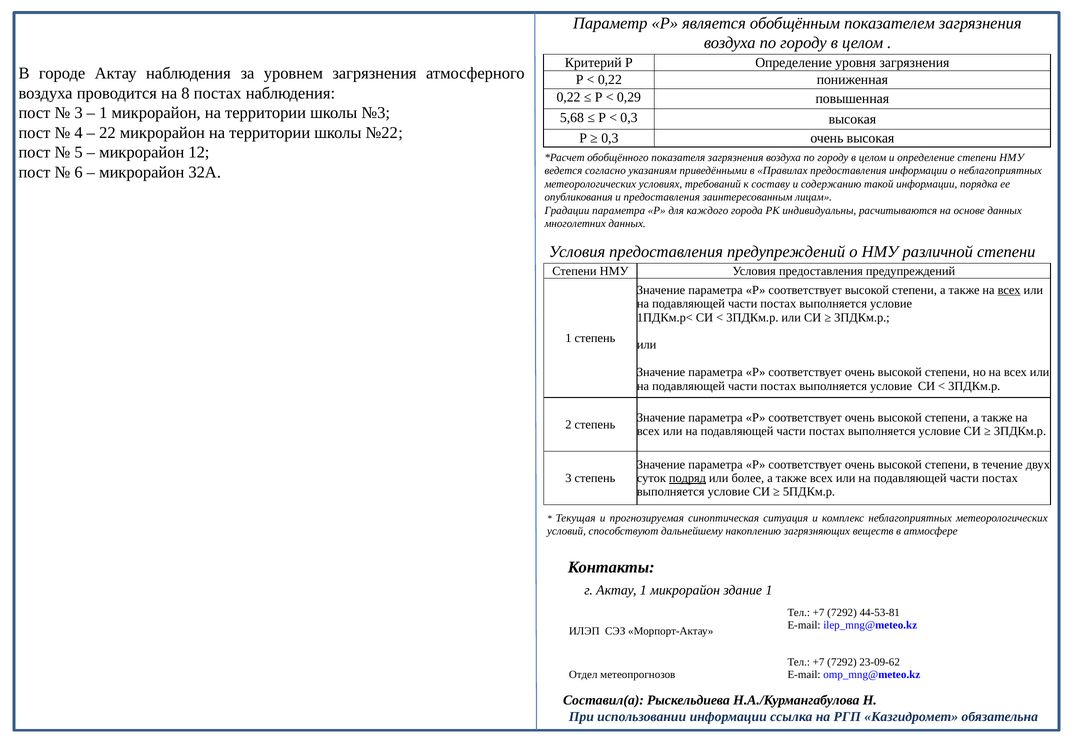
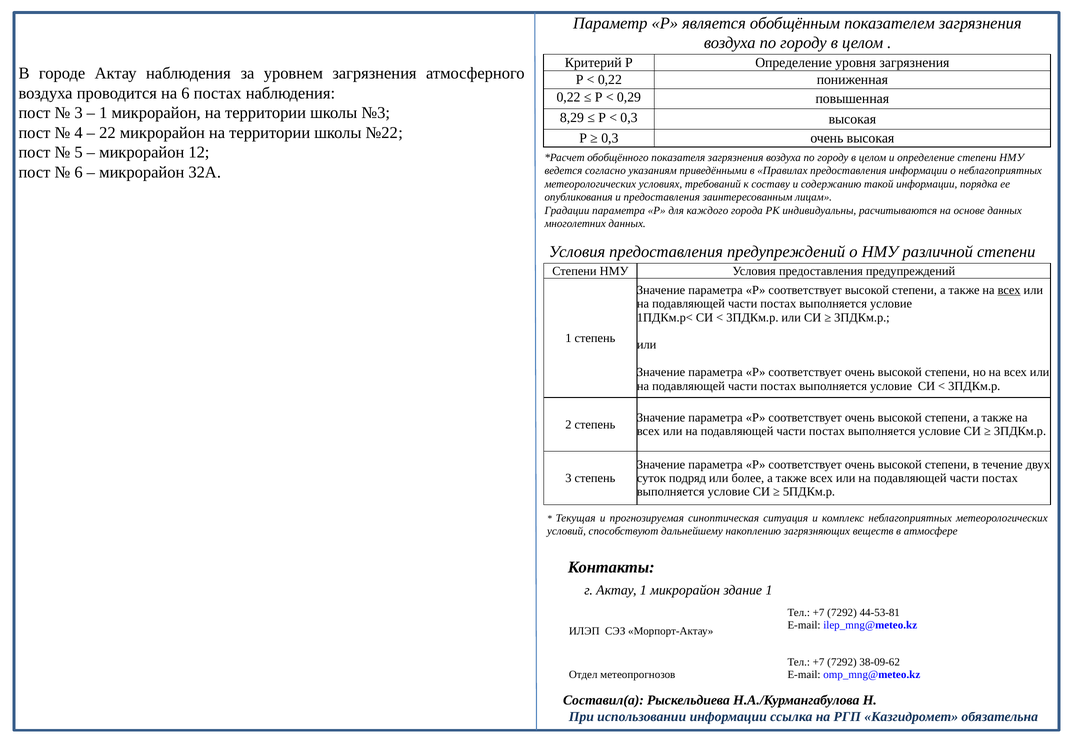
на 8: 8 -> 6 (185, 93)
5,68: 5,68 -> 8,29 (572, 118)
подряд underline: present -> none (687, 478)
23-09-62: 23-09-62 -> 38-09-62 (880, 662)
